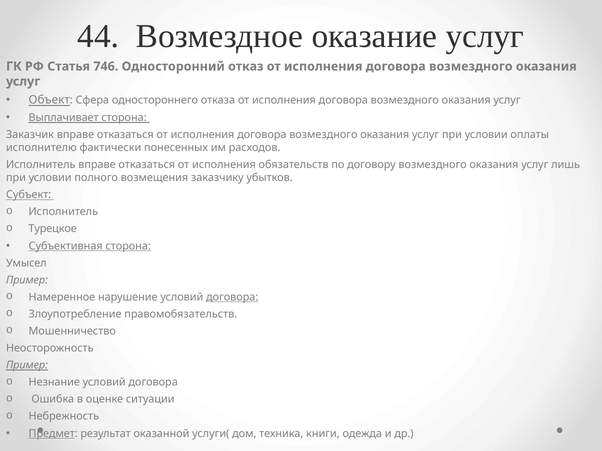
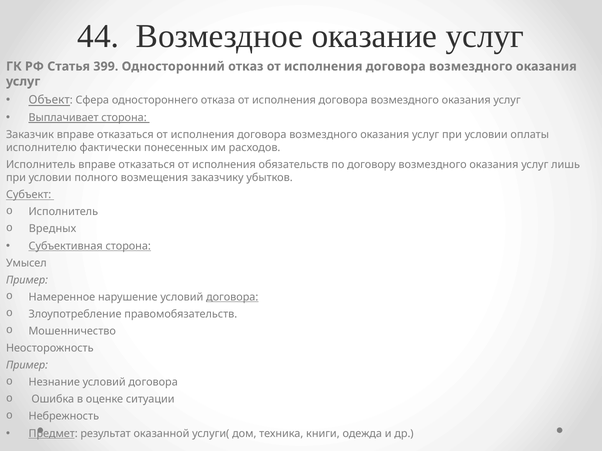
746: 746 -> 399 (106, 66)
Турецкое: Турецкое -> Вредных (53, 229)
Пример underline: present -> none (27, 366)
